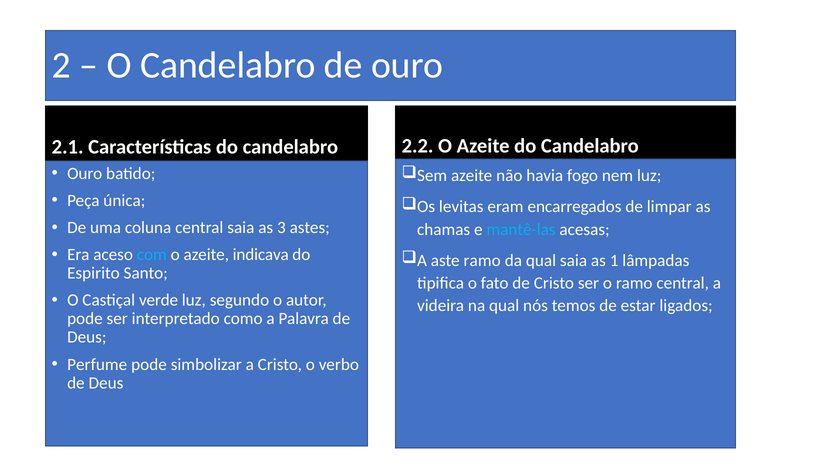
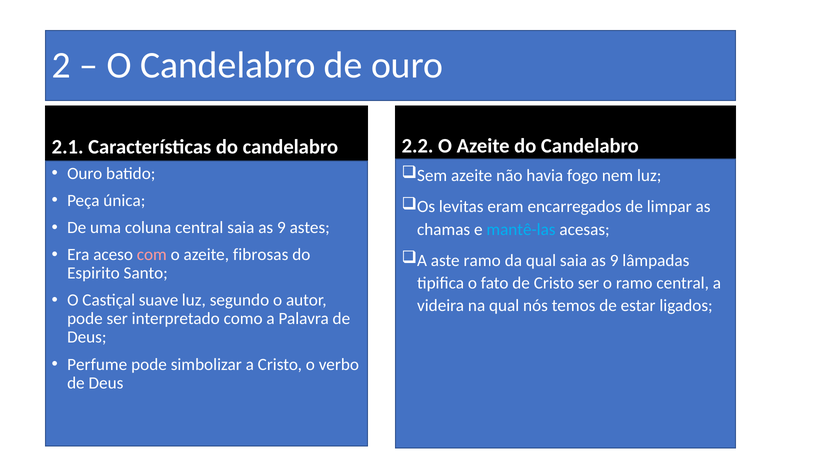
central saia as 3: 3 -> 9 (281, 228)
com colour: light blue -> pink (152, 255)
indicava: indicava -> fibrosas (261, 255)
qual saia as 1: 1 -> 9 (614, 261)
verde: verde -> suave (159, 300)
